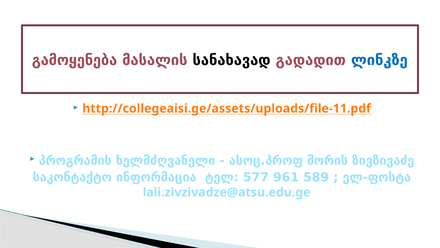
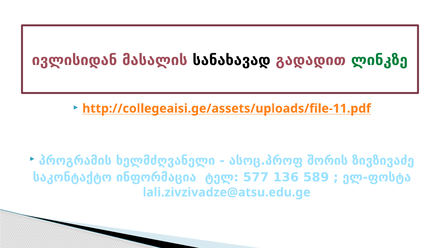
გამოყენება: გამოყენება -> ივლისიდან (74, 60)
ლინკზე colour: blue -> green (379, 60)
961: 961 -> 136 (286, 177)
